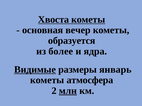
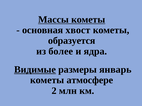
Хвоста: Хвоста -> Массы (53, 20)
вечер: вечер -> хвост (78, 30)
атмосфера: атмосфера -> атмосфере (90, 80)
млн underline: present -> none (68, 91)
